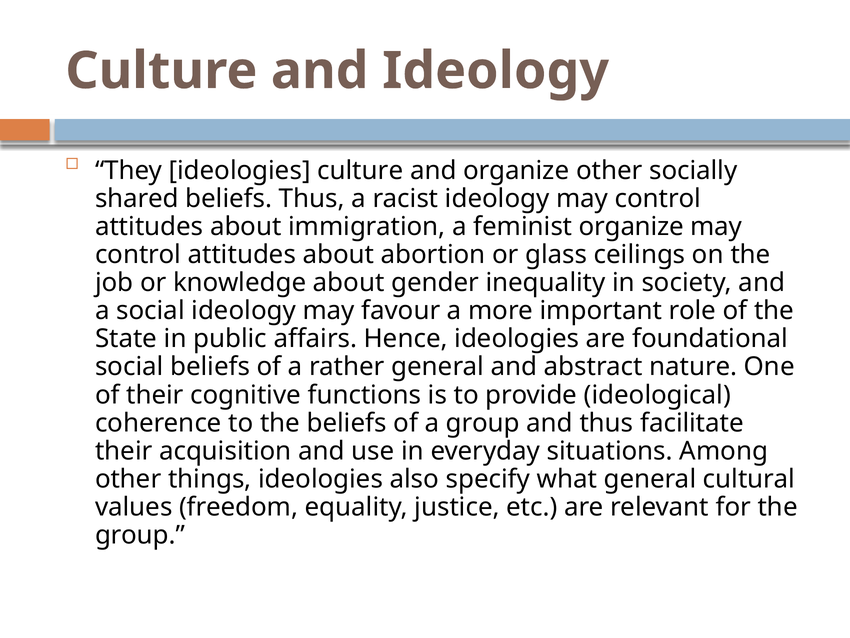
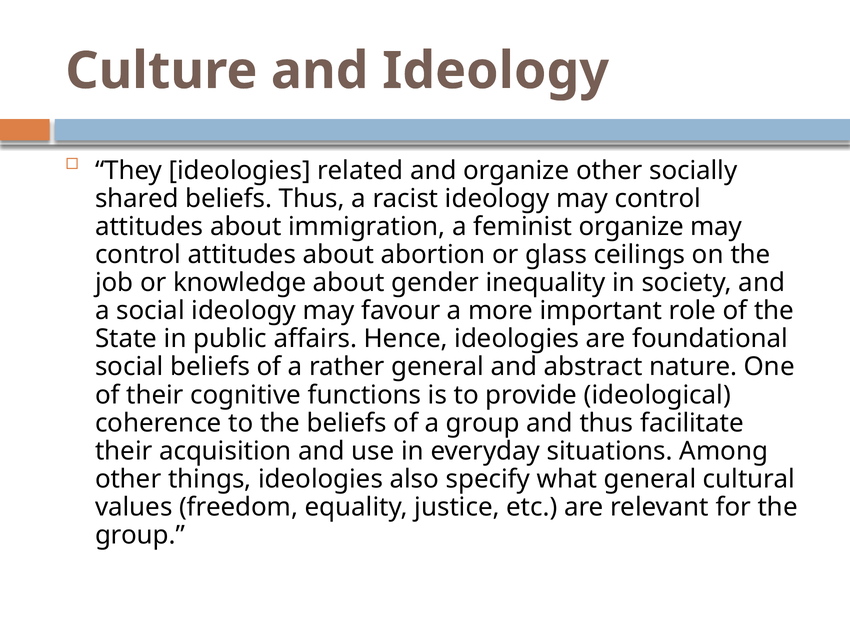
ideologies culture: culture -> related (360, 170)
